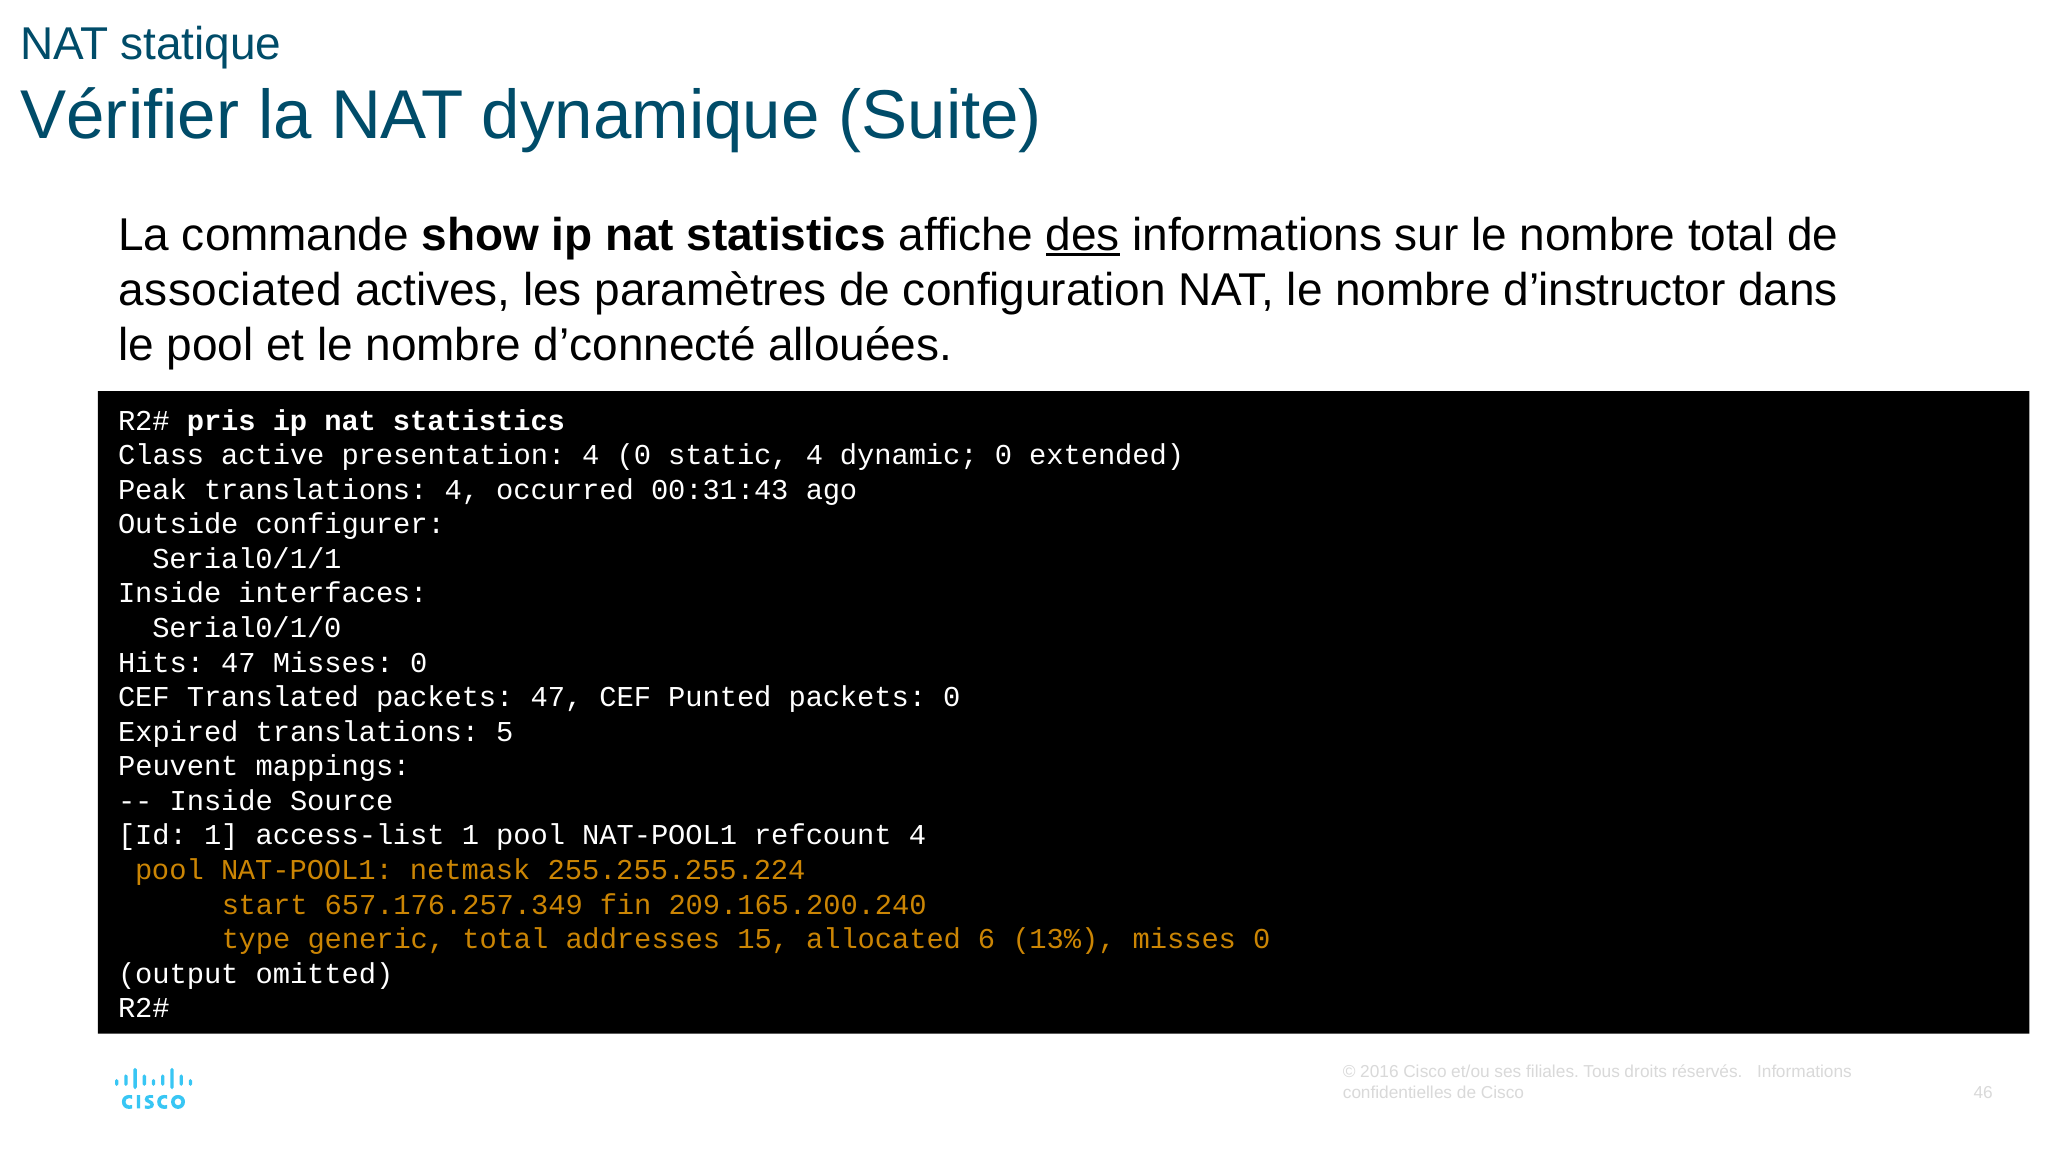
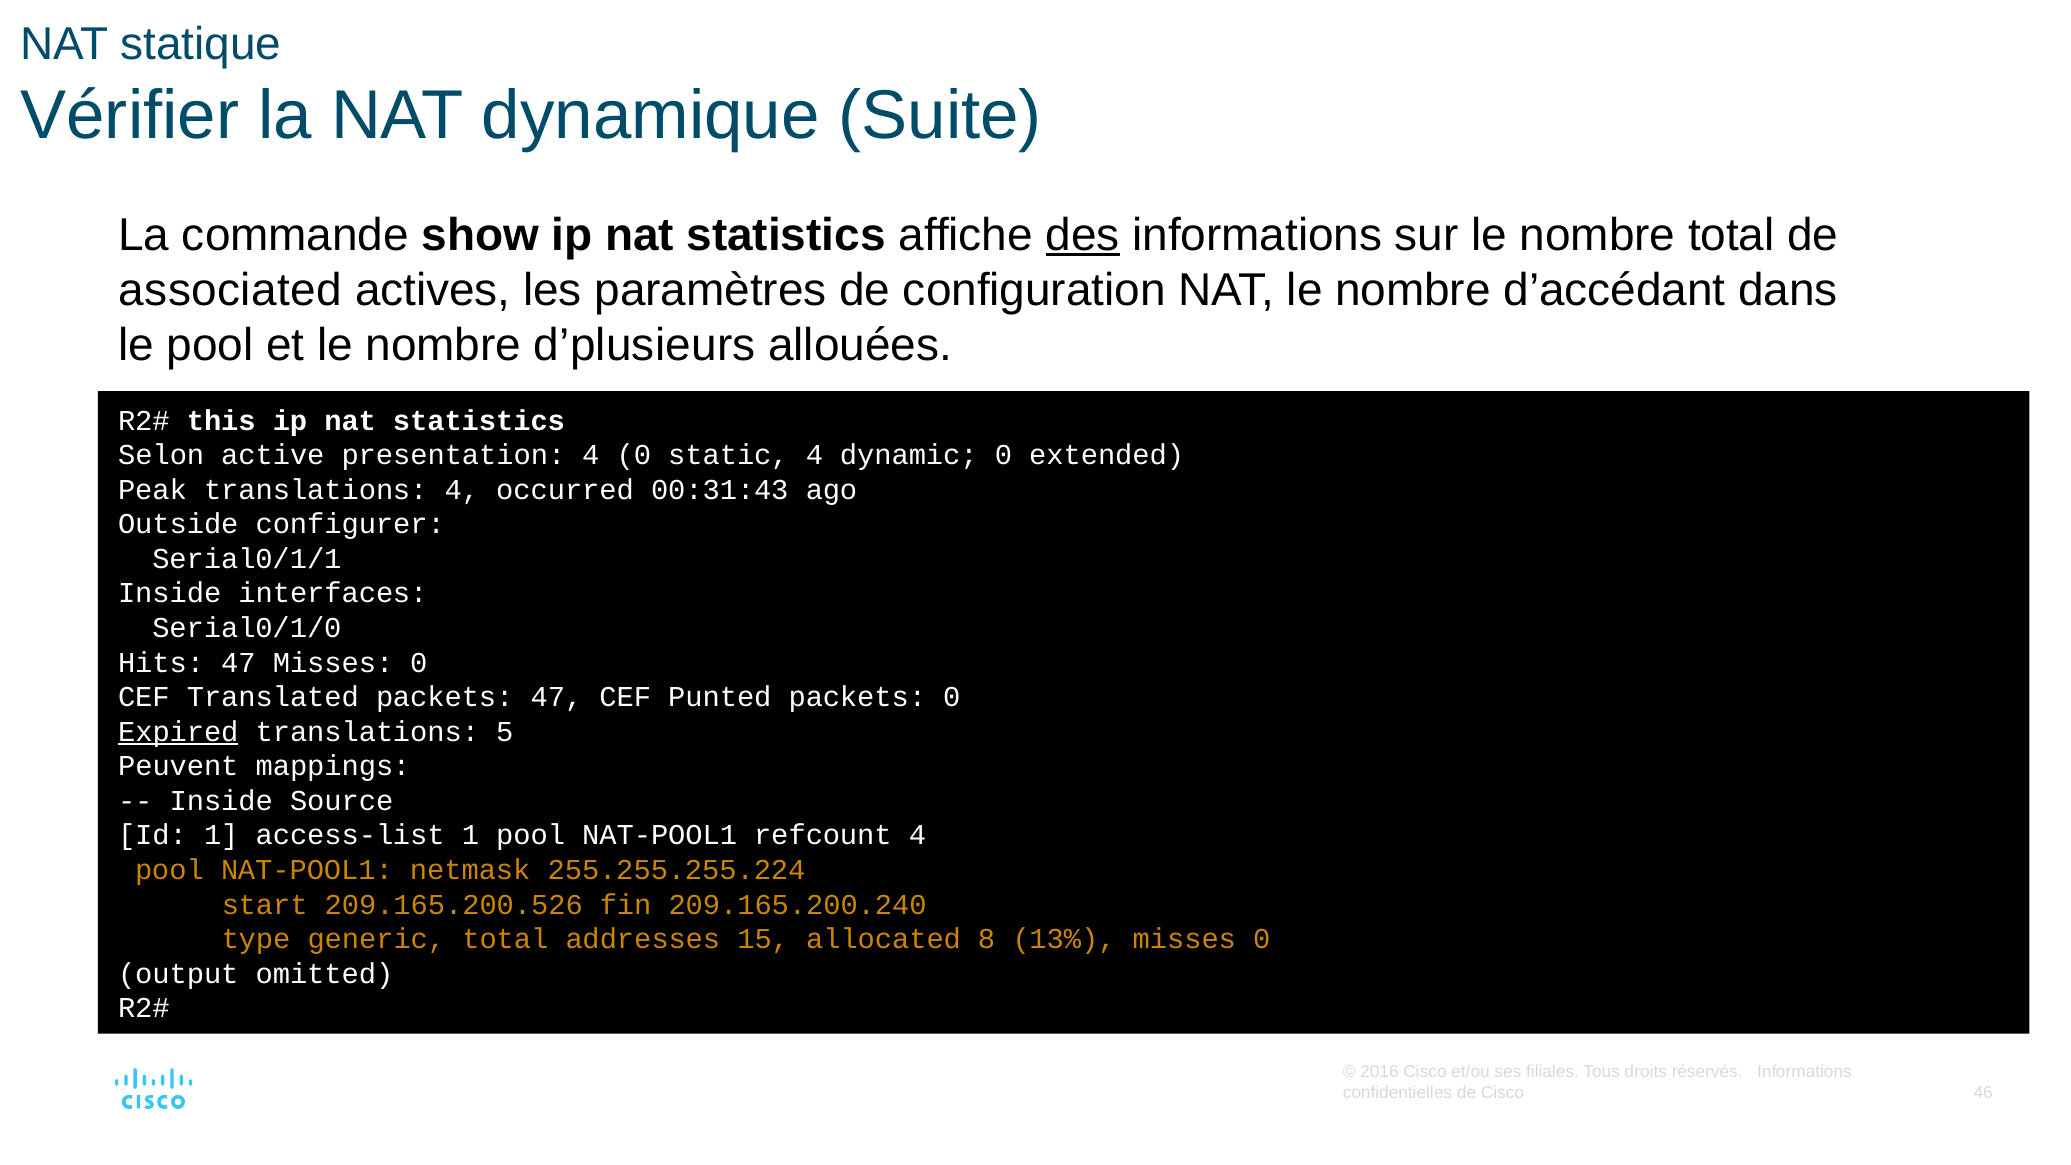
d’instructor: d’instructor -> d’accédant (1615, 290)
d’connecté: d’connecté -> d’plusieurs (645, 345)
pris: pris -> this (221, 421)
Class: Class -> Selon (161, 455)
Expired underline: none -> present (178, 732)
657.176.257.349: 657.176.257.349 -> 209.165.200.526 (454, 905)
6: 6 -> 8 (987, 939)
